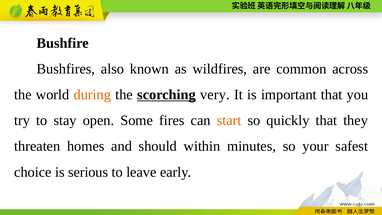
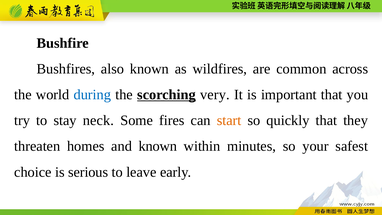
during colour: orange -> blue (92, 95)
open: open -> neck (98, 120)
and should: should -> known (158, 146)
